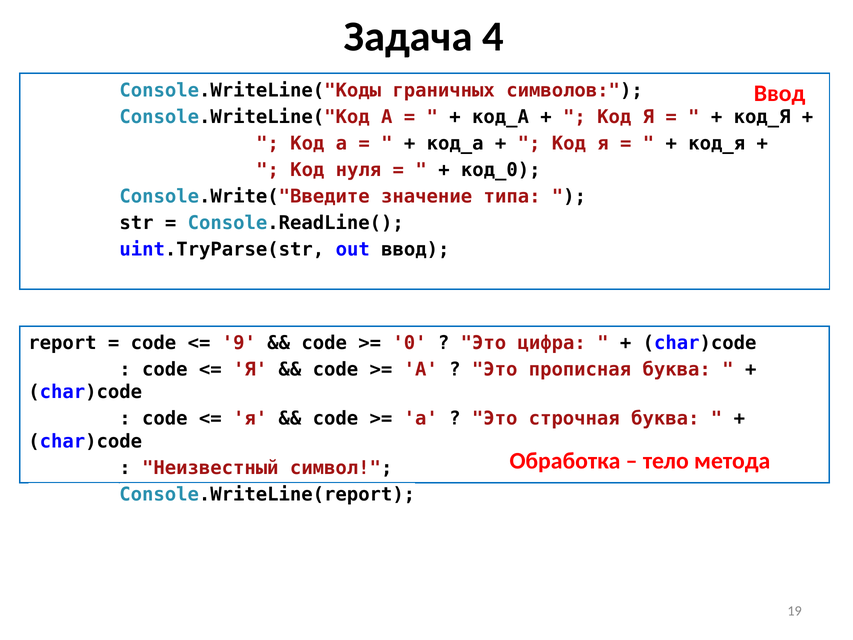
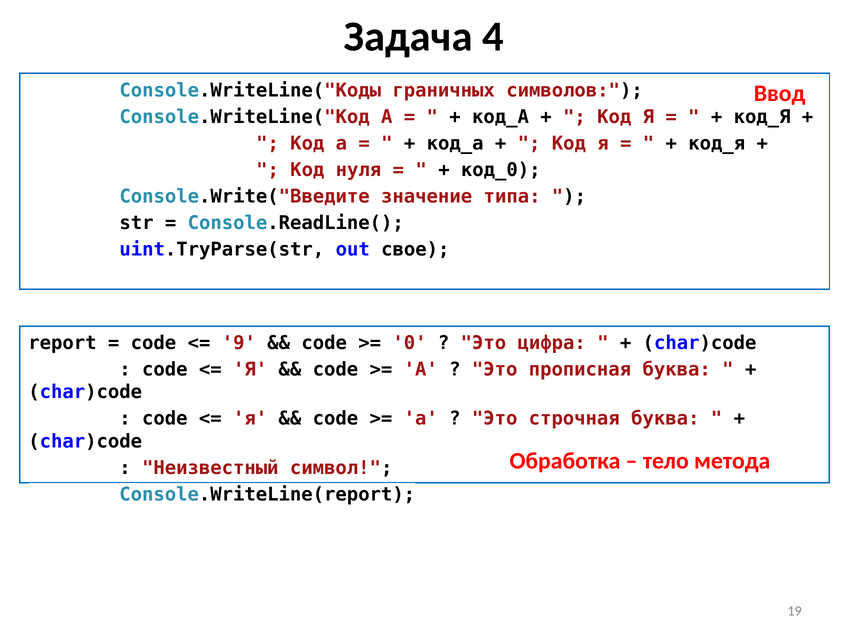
out ввод: ввод -> свое (415, 249)
